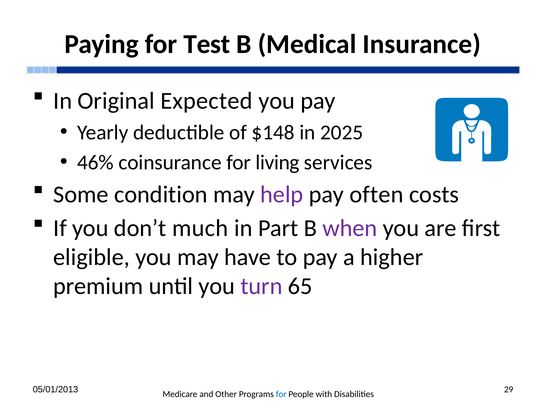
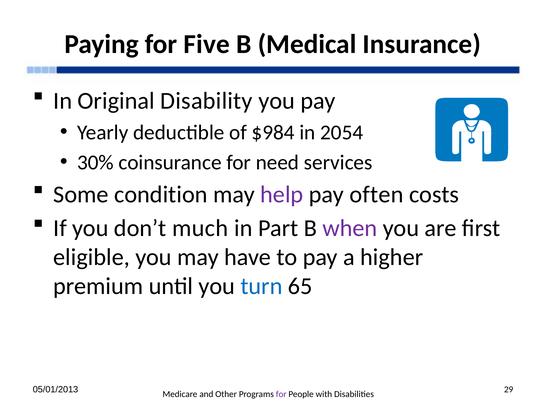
Test: Test -> Five (207, 44)
Expected: Expected -> Disability (206, 101)
$148: $148 -> $984 (273, 133)
2025: 2025 -> 2054 (342, 133)
46%: 46% -> 30% (95, 163)
living: living -> need (277, 163)
turn colour: purple -> blue (261, 287)
for colour: blue -> purple (281, 395)
